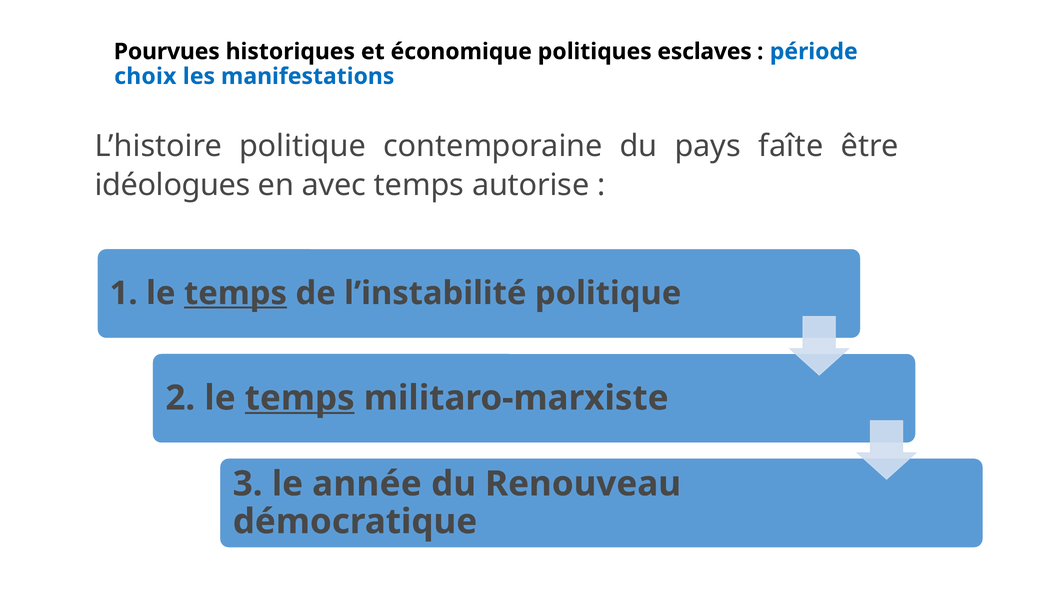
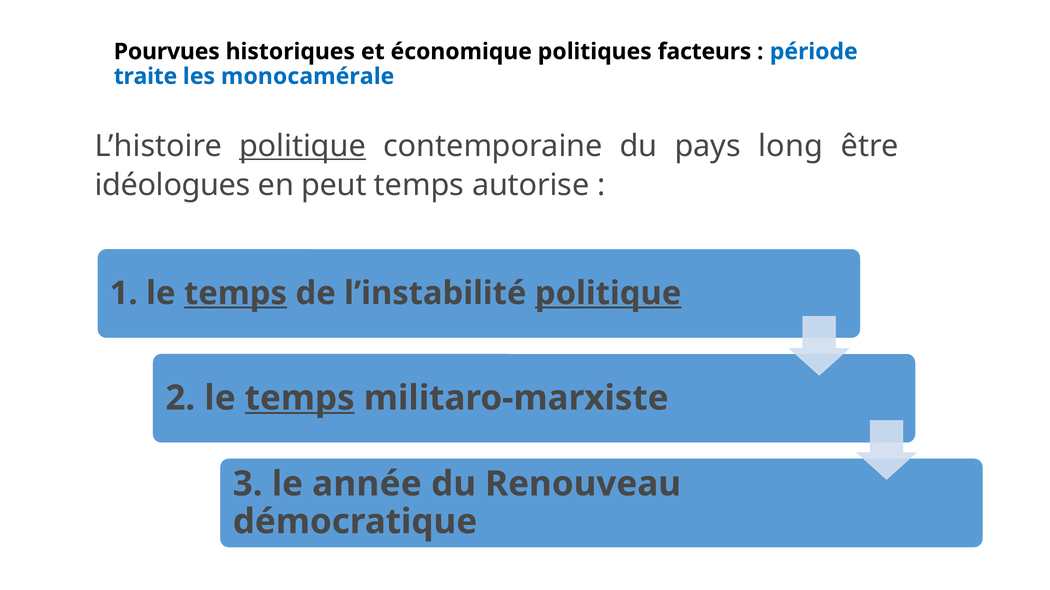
esclaves: esclaves -> facteurs (705, 52)
choix: choix -> traite (146, 76)
manifestations: manifestations -> monocamérale (308, 76)
politique underline: none -> present (303, 146)
faîte: faîte -> long (791, 146)
avec: avec -> peut (334, 185)
politique underline: none -> present (608, 294)
